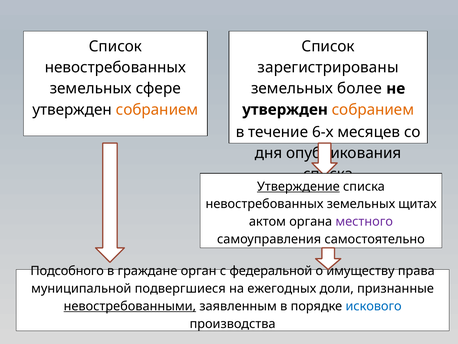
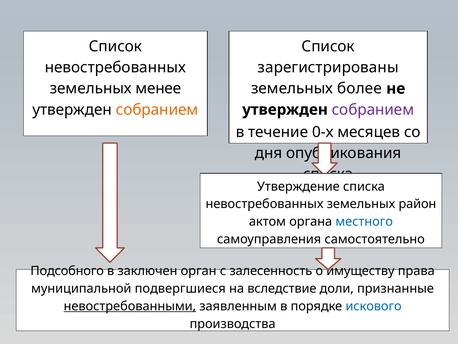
сфере: сфере -> менее (158, 88)
собранием colour: orange -> purple (373, 110)
6-х: 6-х -> 0-х (323, 132)
Утверждение underline: present -> none (298, 186)
щитах: щитах -> район (417, 204)
местного colour: purple -> blue (364, 221)
граждане: граждане -> заключен (147, 271)
федеральной: федеральной -> залесенность (271, 271)
ежегодных: ежегодных -> вследствие (282, 288)
